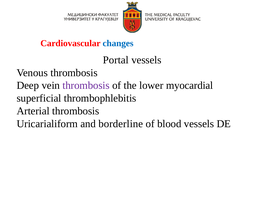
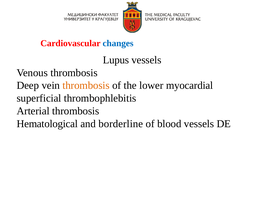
Portal: Portal -> Lupus (116, 60)
thrombosis colour: purple -> orange (86, 85)
Uricarialiform: Uricarialiform -> Hematological (47, 124)
